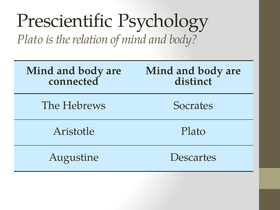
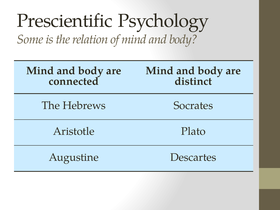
Plato: Plato -> Some (30, 39)
